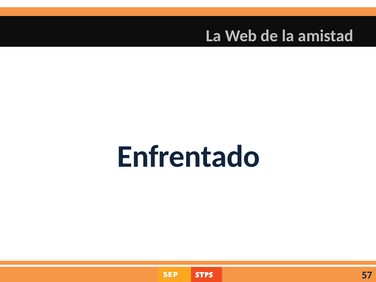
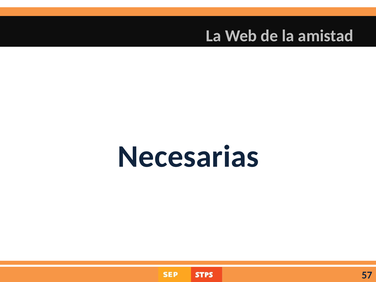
Enfrentado: Enfrentado -> Necesarias (188, 157)
